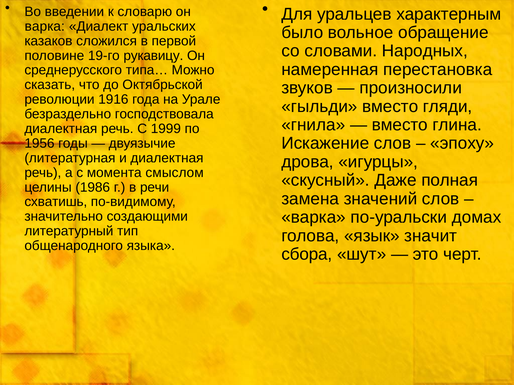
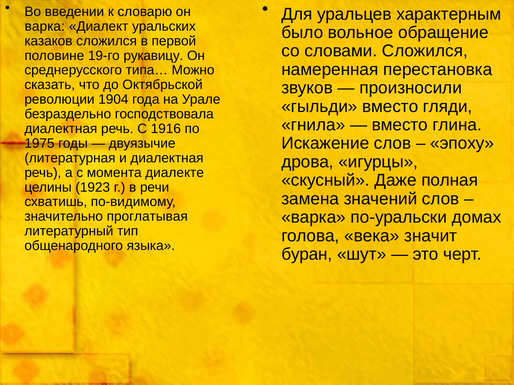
словами Народных: Народных -> Сложился (425, 51)
1916: 1916 -> 1904 (113, 100)
1999: 1999 -> 1916 (166, 129)
1956: 1956 -> 1975 (39, 144)
смыслом: смыслом -> диалекте (175, 173)
1986: 1986 -> 1923 (93, 187)
создающими: создающими -> проглатывая (147, 217)
язык: язык -> века (372, 236)
сбора: сбора -> буран (307, 255)
